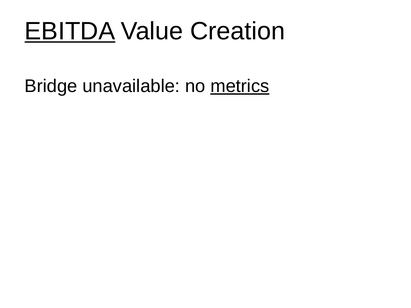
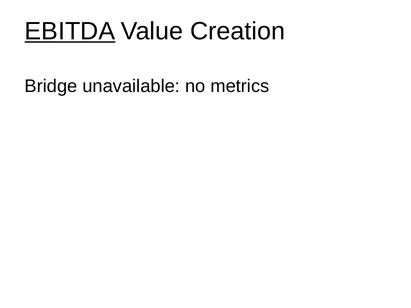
metrics underline: present -> none (240, 86)
